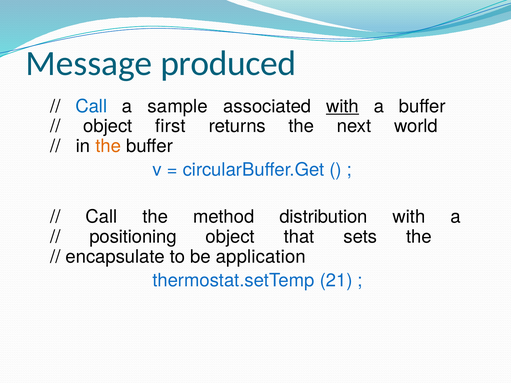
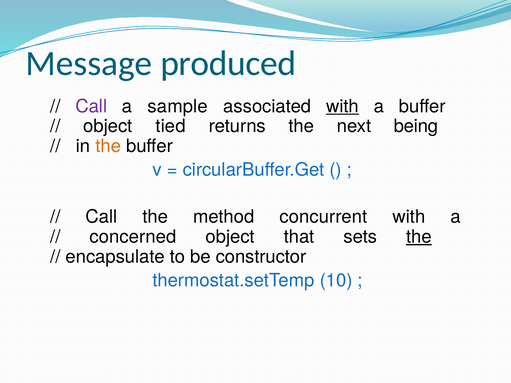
Call colour: blue -> purple (91, 106)
first: first -> tied (171, 126)
world: world -> being (416, 126)
distribution: distribution -> concurrent (323, 217)
positioning: positioning -> concerned (133, 237)
the underline: none -> present (419, 237)
application: application -> constructor (261, 257)
21: 21 -> 10 (336, 280)
